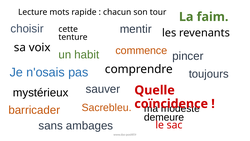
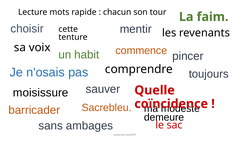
mystérieux: mystérieux -> moisissure (41, 93)
